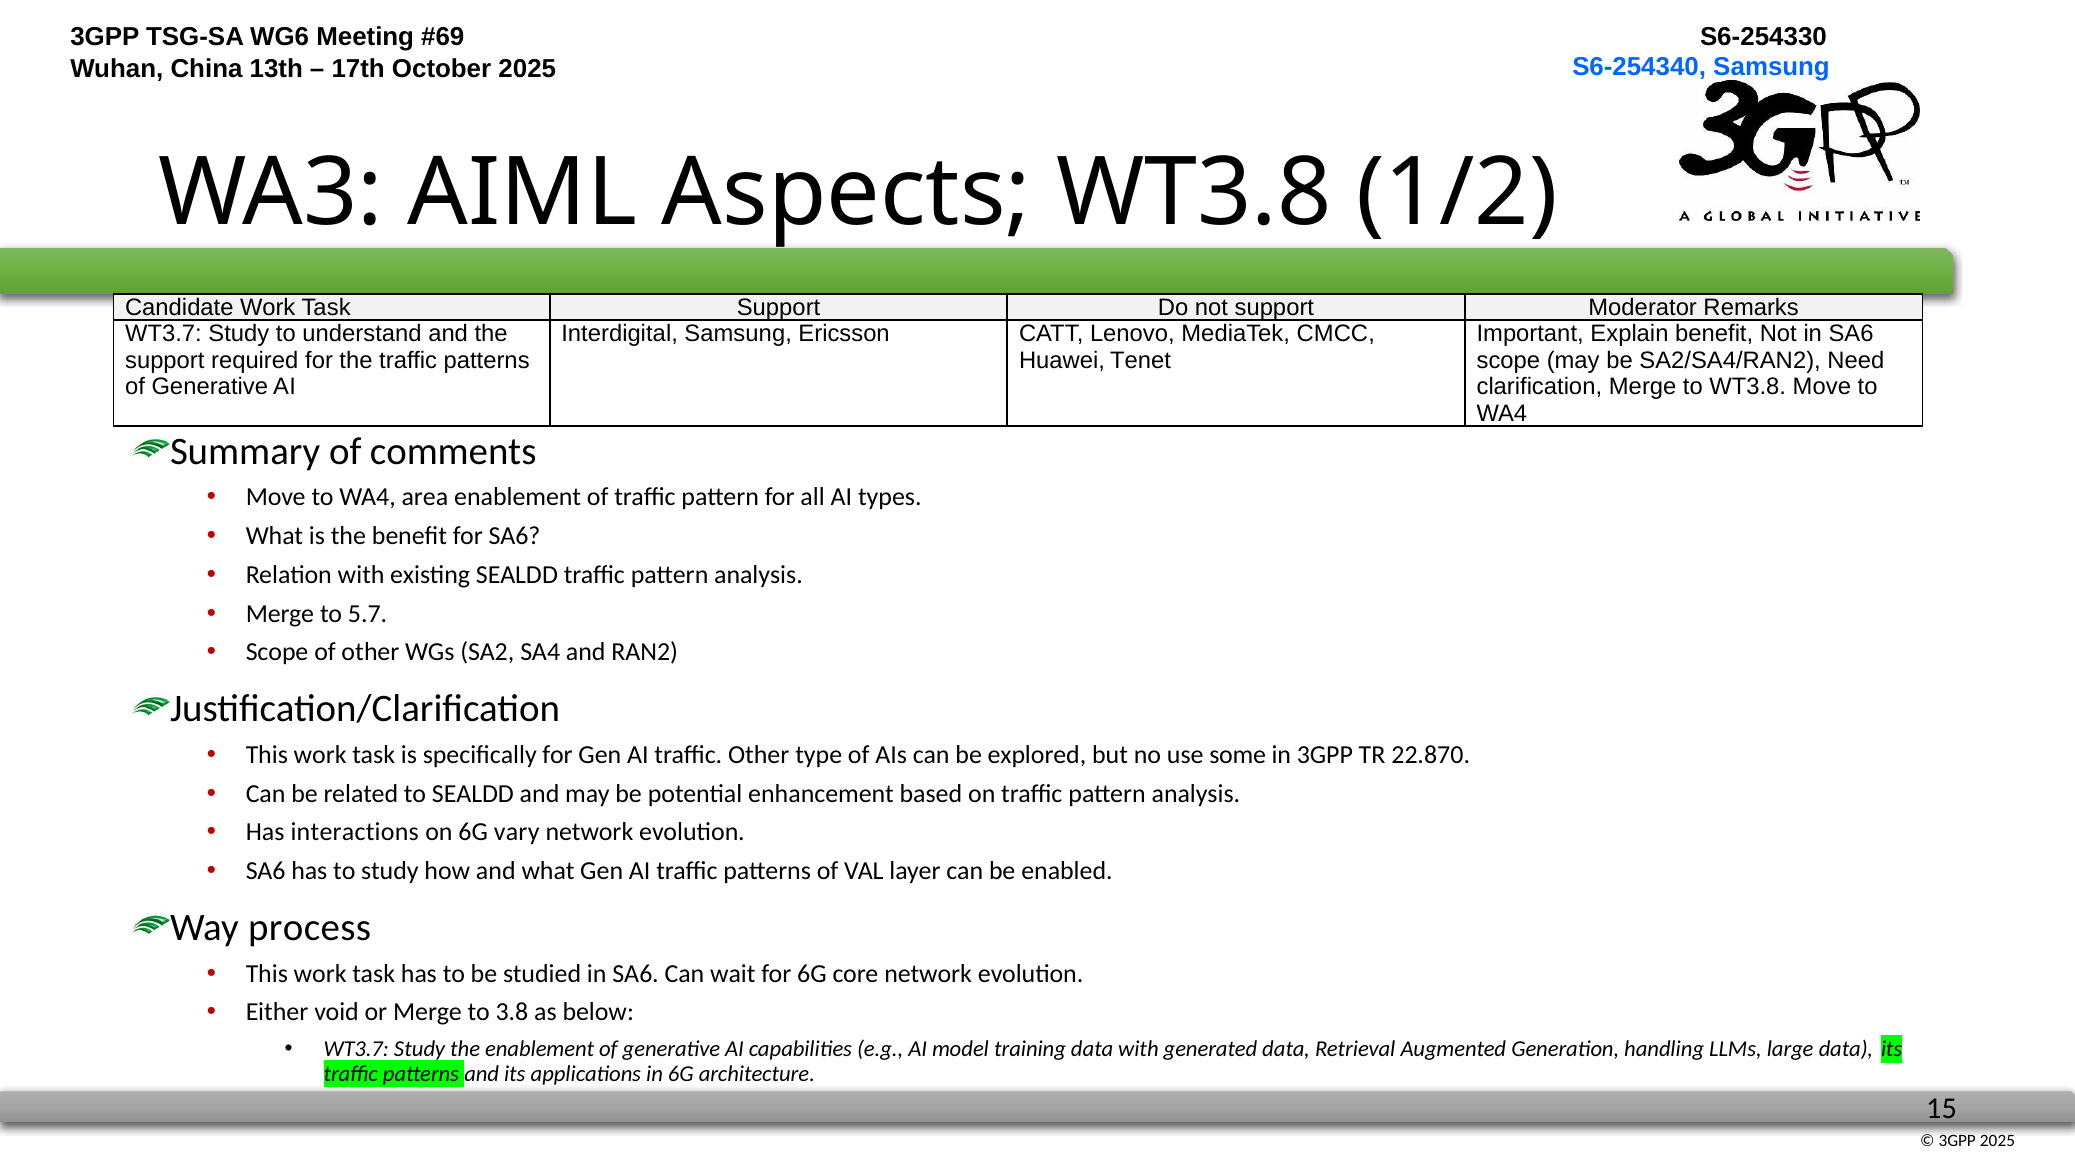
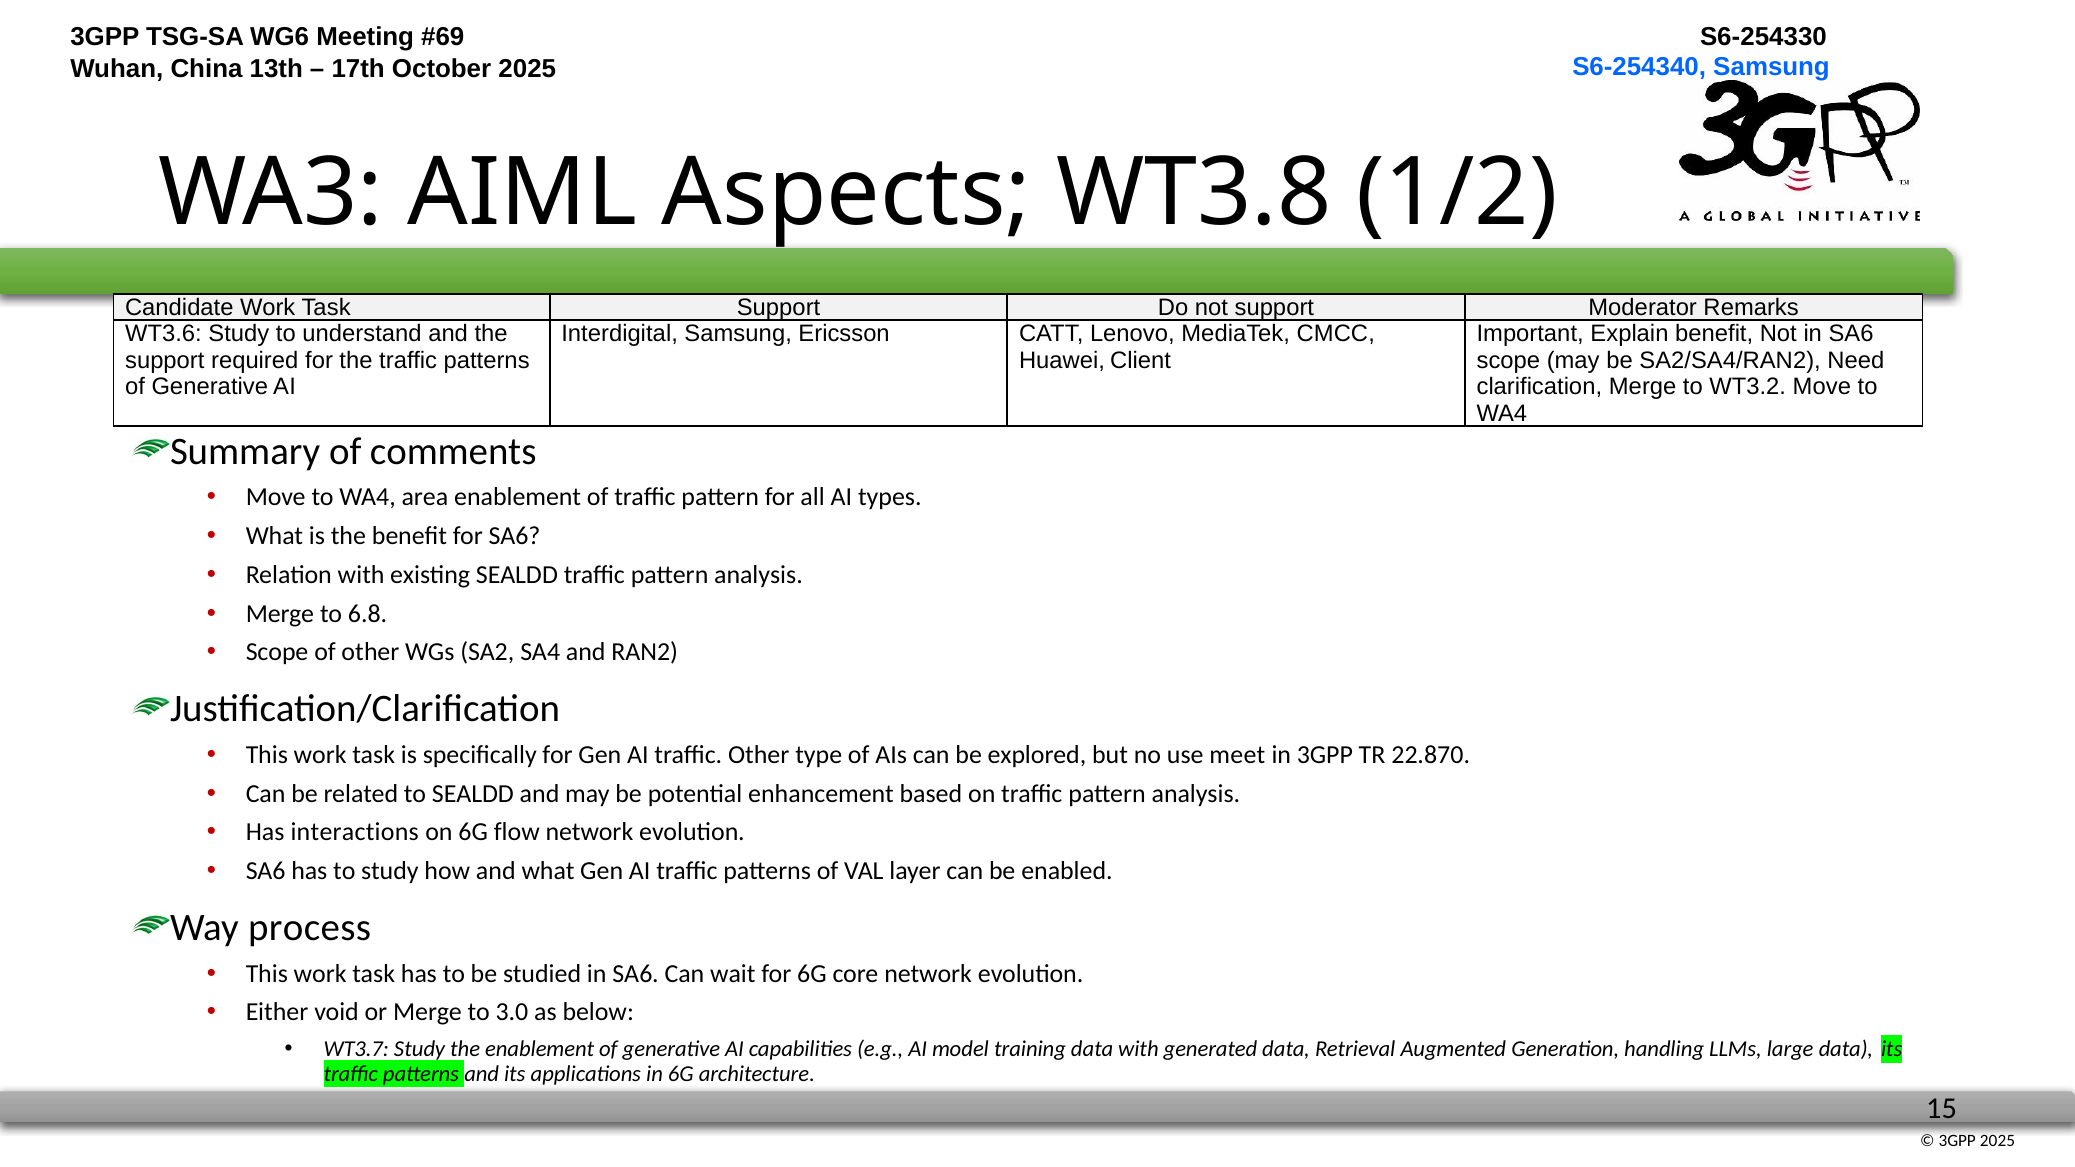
WT3.7: WT3.7 -> WT3.6 (163, 334)
Tenet: Tenet -> Client (1141, 360)
to WT3.8: WT3.8 -> WT3.2 (1748, 387)
5.7: 5.7 -> 6.8 (368, 614)
some: some -> meet (1237, 755)
vary: vary -> flow (517, 832)
3.8: 3.8 -> 3.0 (512, 1012)
